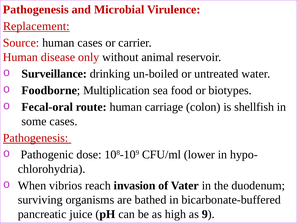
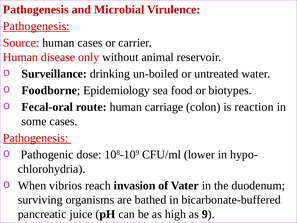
Replacement: Replacement -> Pathogenesis (36, 26)
Multiplication: Multiplication -> Epidemiology (117, 90)
shellfish: shellfish -> reaction (254, 107)
